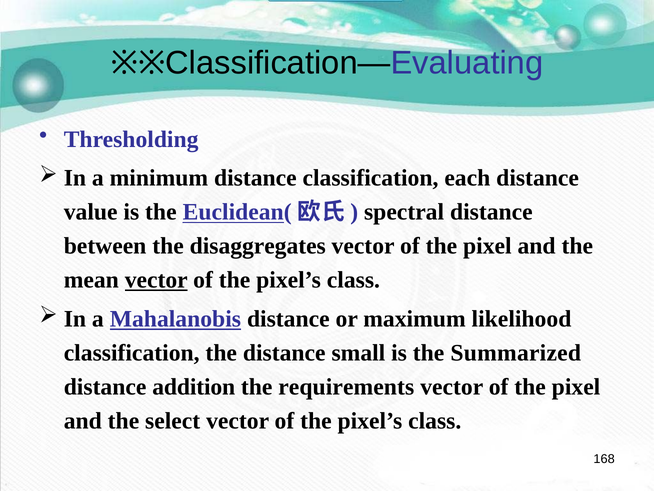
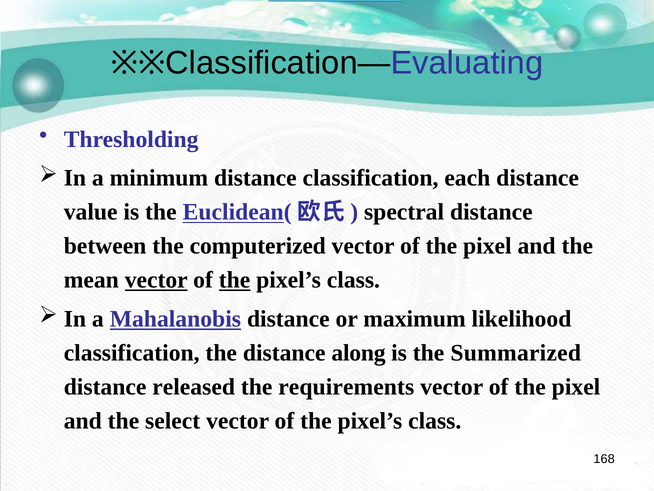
disaggregates: disaggregates -> computerized (258, 246)
the underline: none -> present (235, 280)
small: small -> along (359, 353)
addition: addition -> released (194, 387)
